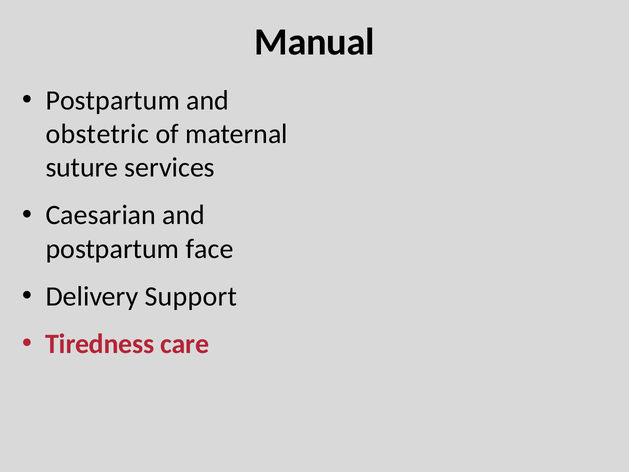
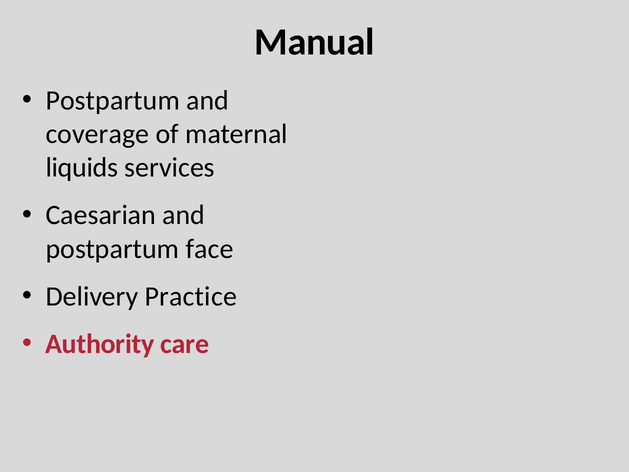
obstetric: obstetric -> coverage (97, 134)
suture: suture -> liquids (82, 168)
Support: Support -> Practice (191, 296)
Tiredness: Tiredness -> Authority (100, 344)
